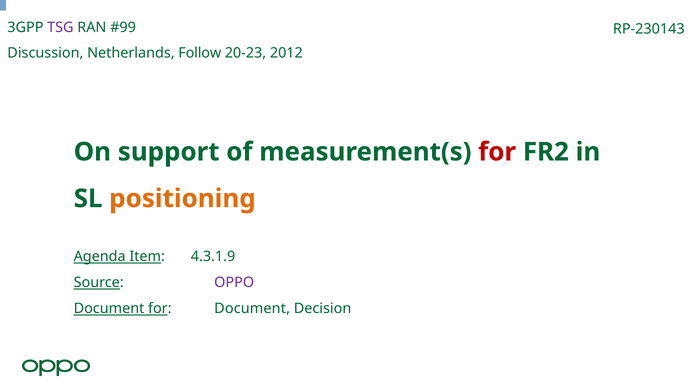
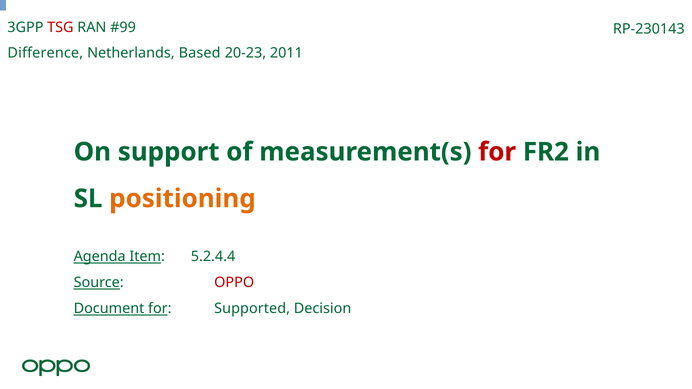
TSG colour: purple -> red (60, 27)
Discussion: Discussion -> Difference (45, 53)
Follow: Follow -> Based (200, 53)
2012: 2012 -> 2011 (286, 53)
4.3.1.9: 4.3.1.9 -> 5.2.4.4 (213, 257)
OPPO colour: purple -> red (234, 283)
for Document: Document -> Supported (252, 309)
